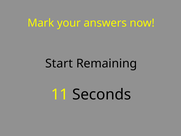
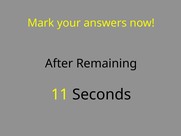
Start: Start -> After (59, 63)
